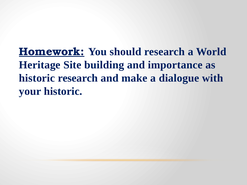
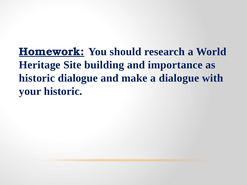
historic research: research -> dialogue (78, 78)
